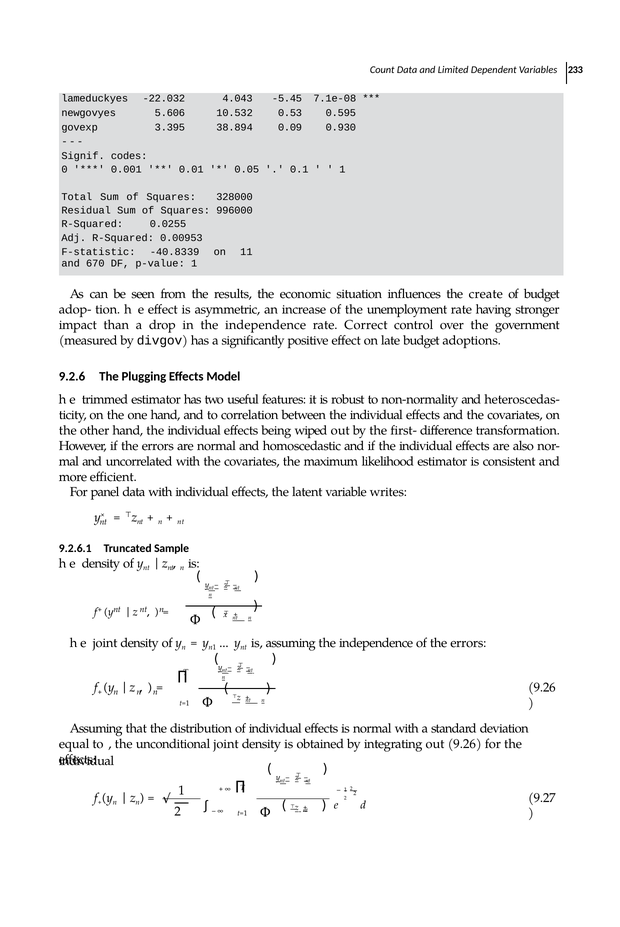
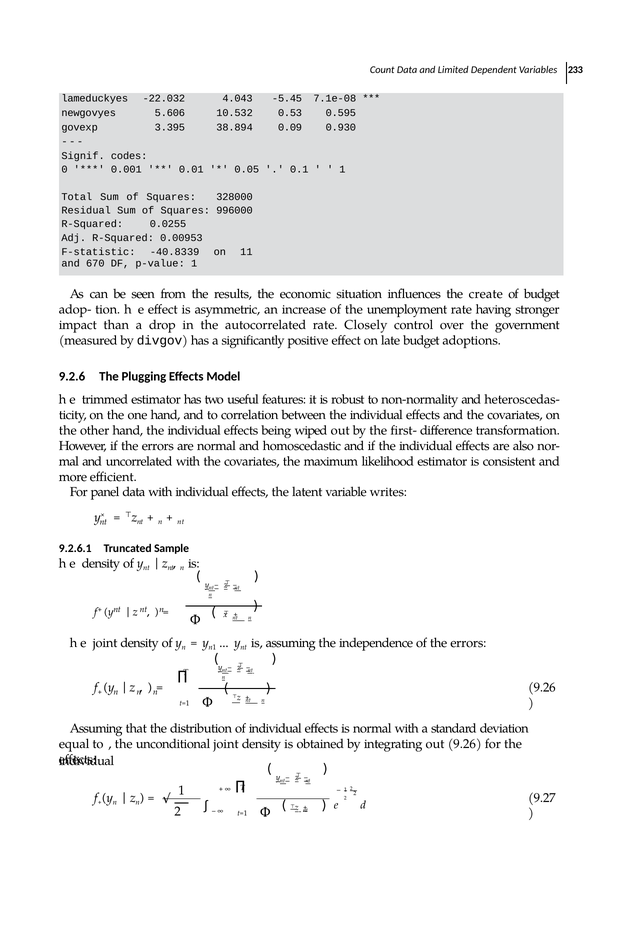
in the independence: independence -> autocorrelated (266, 325)
Correct: Correct -> Closely (366, 325)
